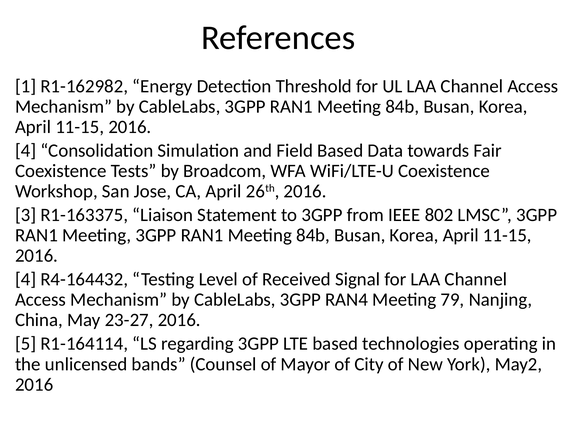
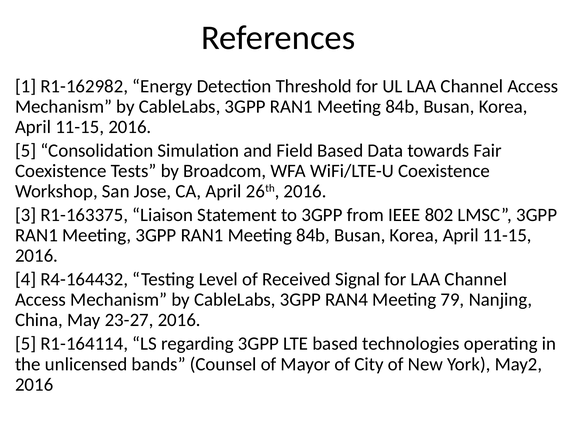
4: 4 -> 5 (26, 151)
